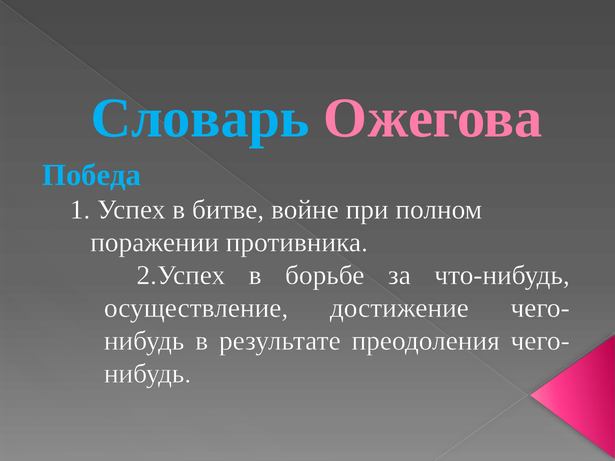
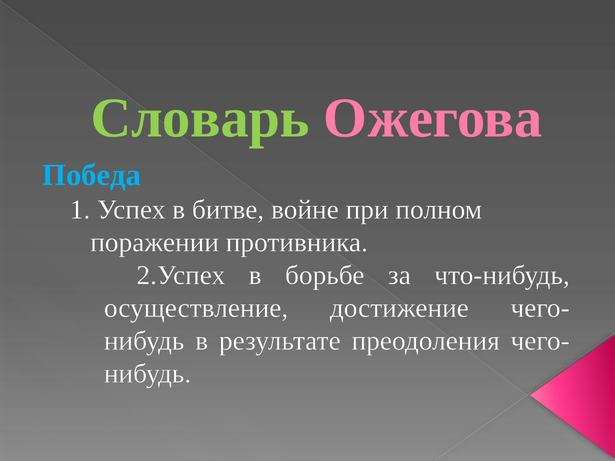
Словарь colour: light blue -> light green (200, 118)
